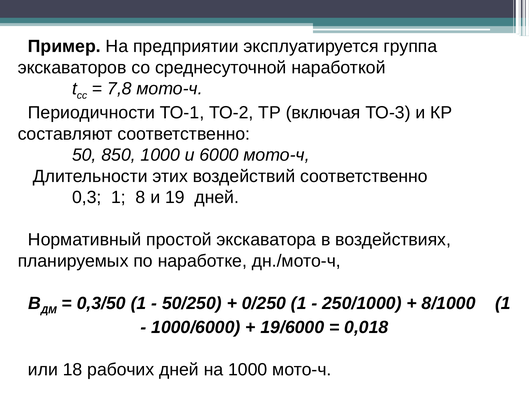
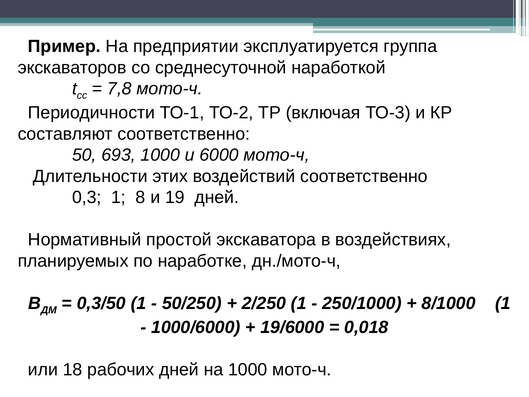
850: 850 -> 693 (119, 155)
0/250: 0/250 -> 2/250 (264, 303)
